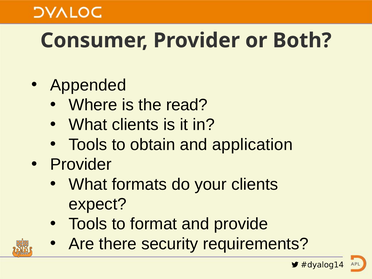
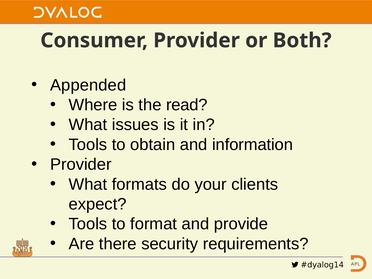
What clients: clients -> issues (135, 125)
application: application -> information (253, 145)
